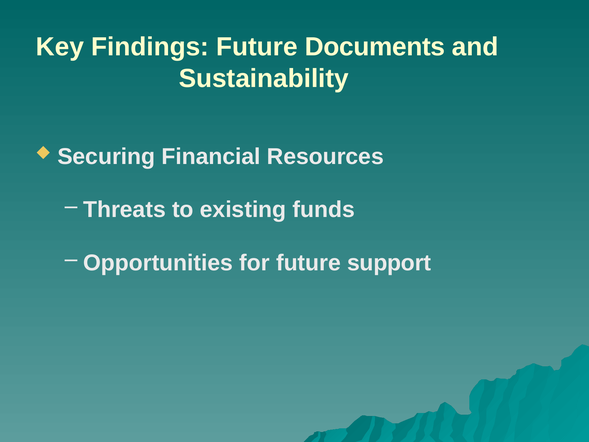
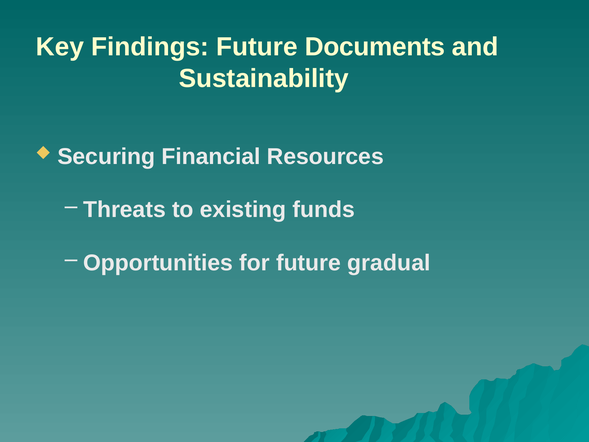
support: support -> gradual (389, 263)
